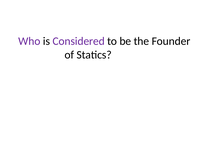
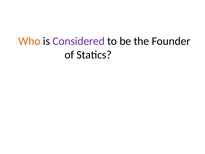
Who colour: purple -> orange (29, 41)
